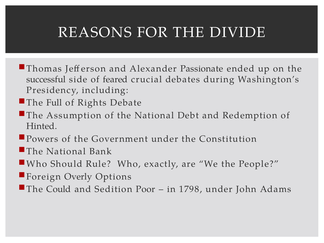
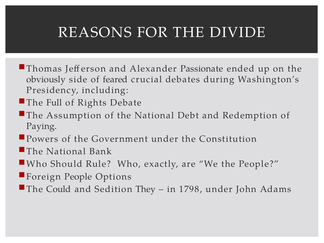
successful: successful -> obviously (46, 79)
Hinted: Hinted -> Paying (42, 126)
Foreign Overly: Overly -> People (78, 177)
Poor: Poor -> They (146, 189)
